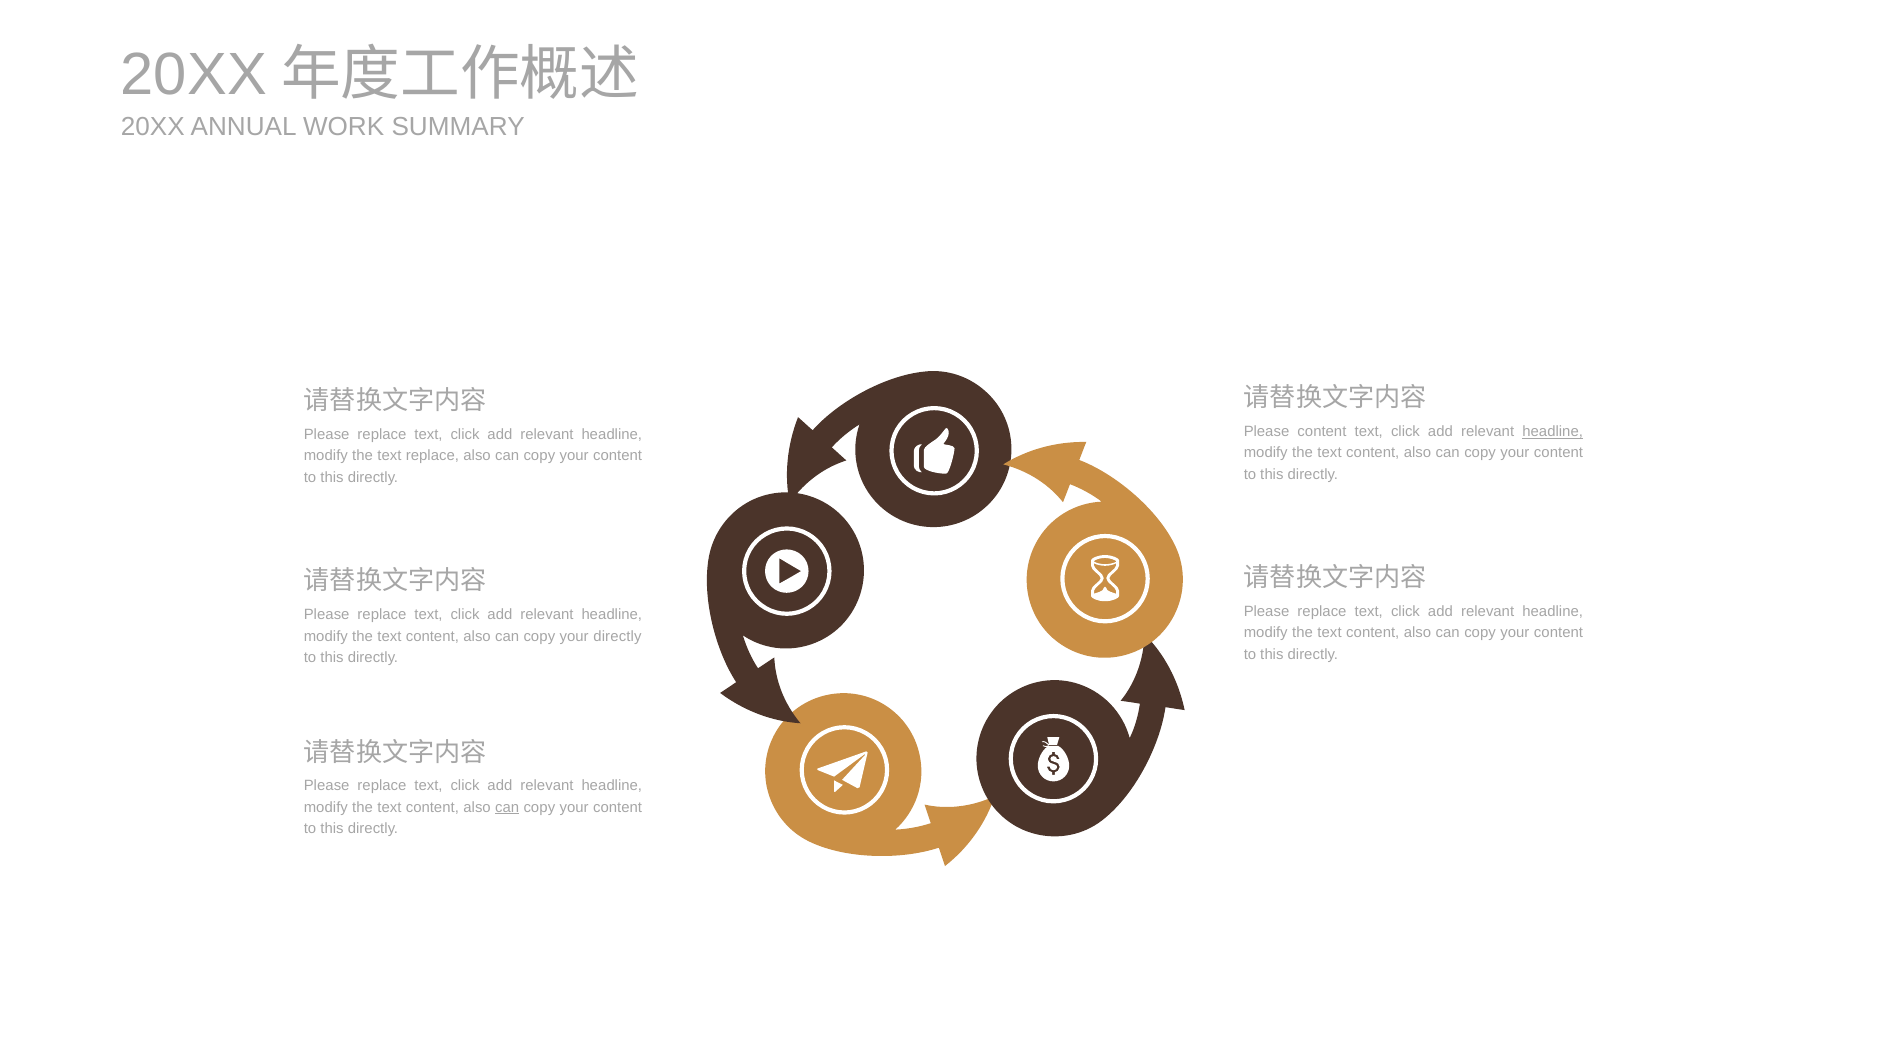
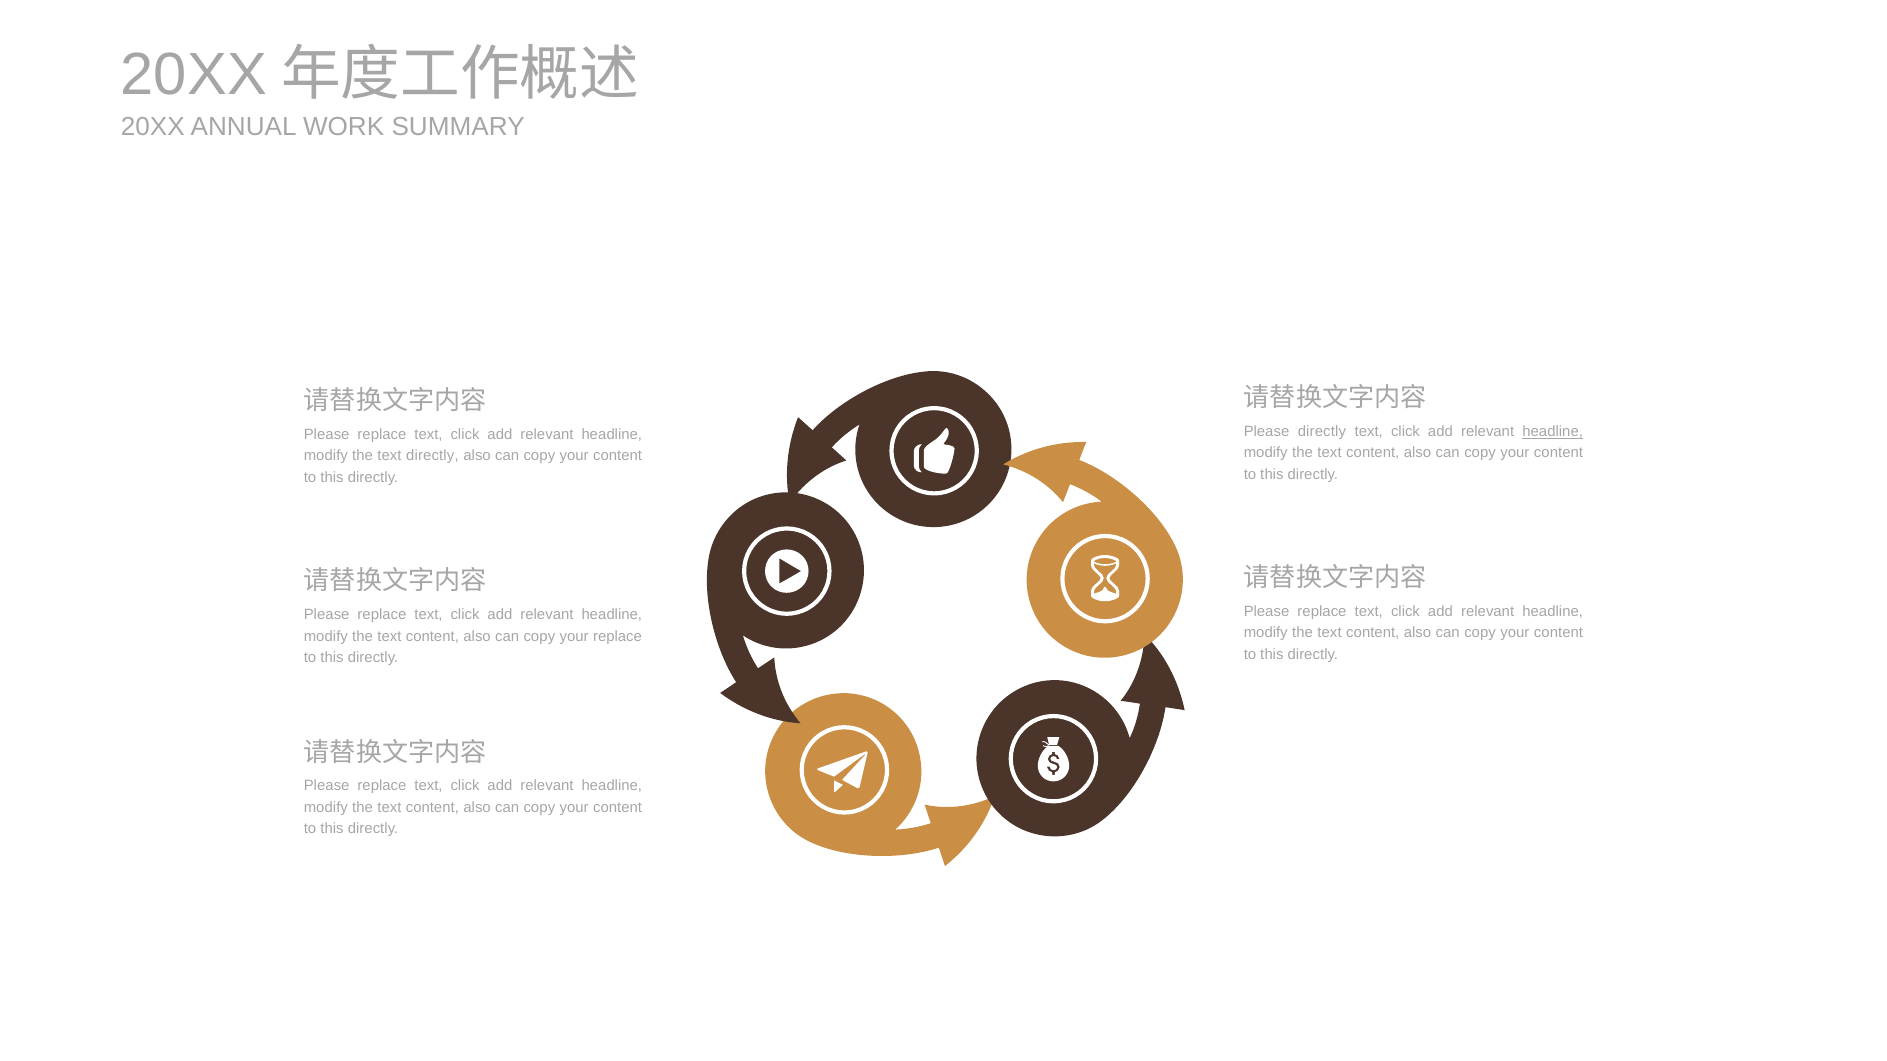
Please content: content -> directly (1322, 432)
text replace: replace -> directly (432, 456)
your directly: directly -> replace (618, 636)
can underline: present -> none (507, 808)
